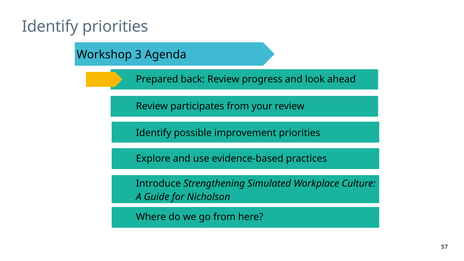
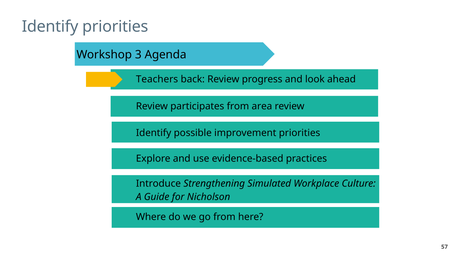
Prepared: Prepared -> Teachers (157, 79)
your: your -> area (262, 106)
